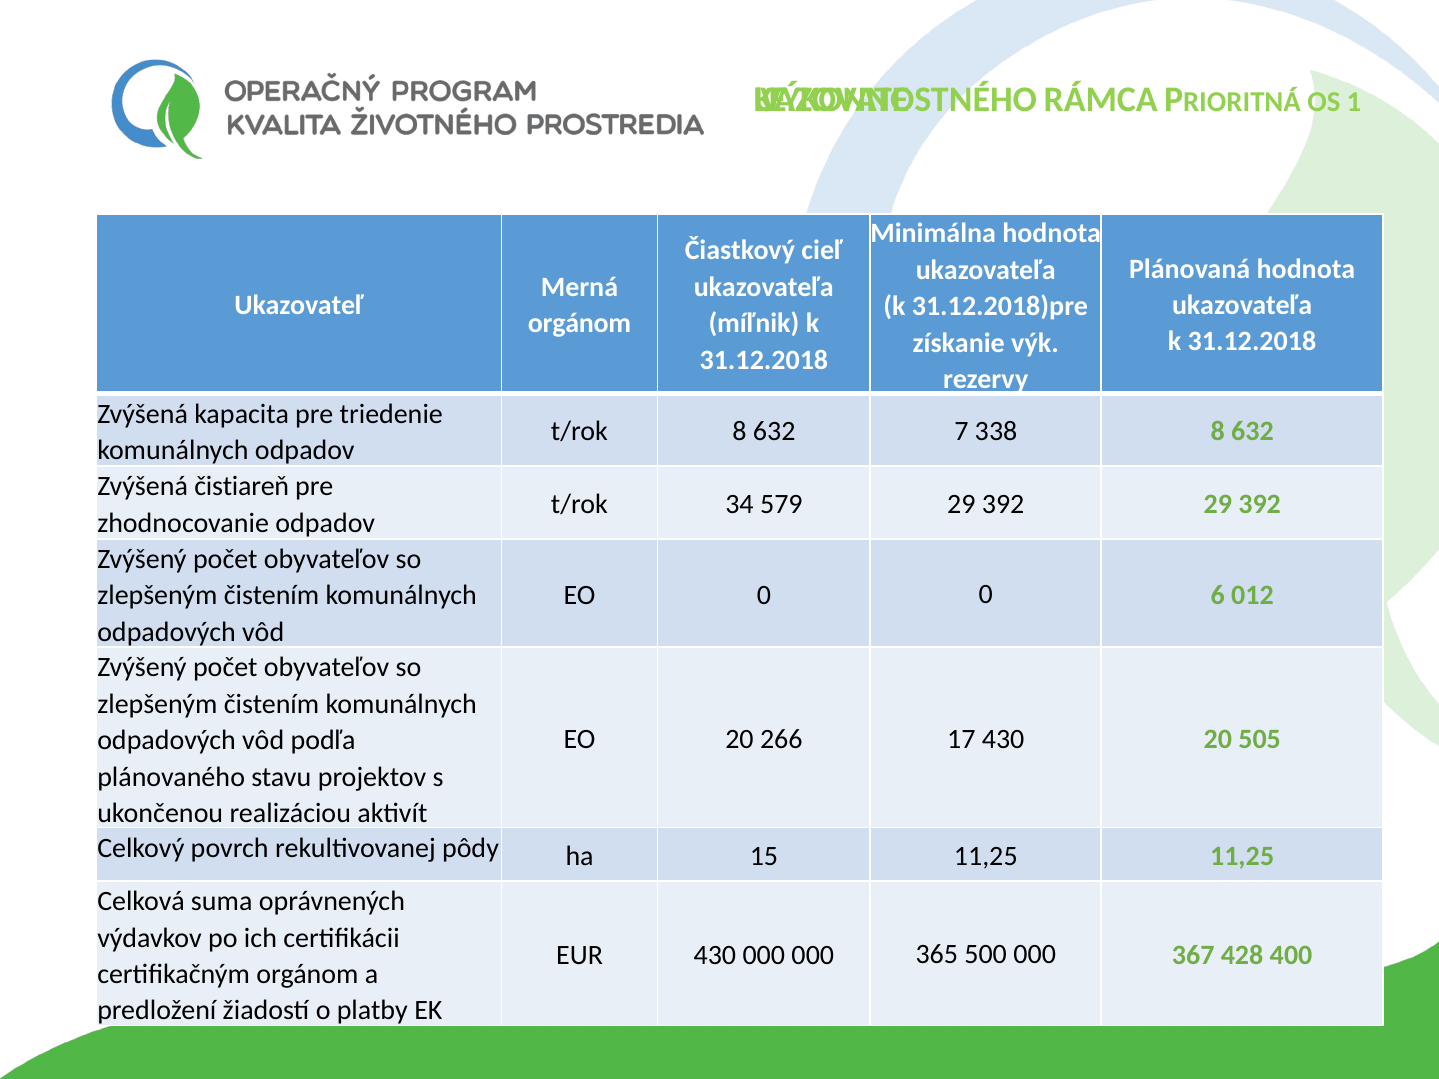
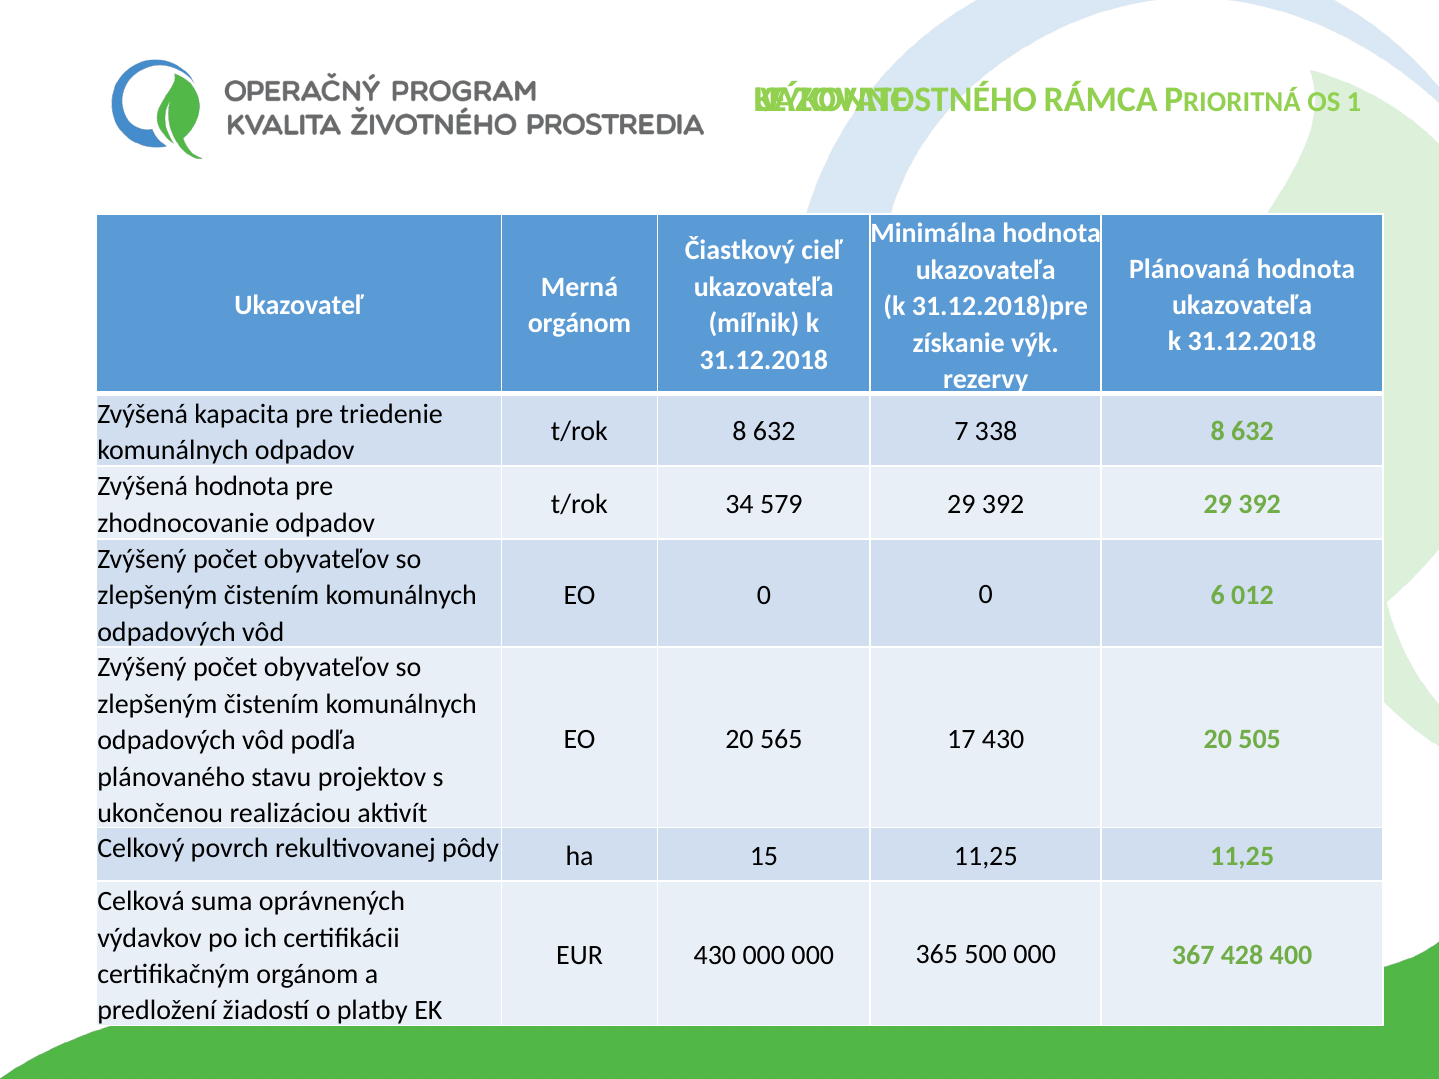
Zvýšená čistiareň: čistiareň -> hodnota (242, 487)
266: 266 -> 565 (781, 739)
